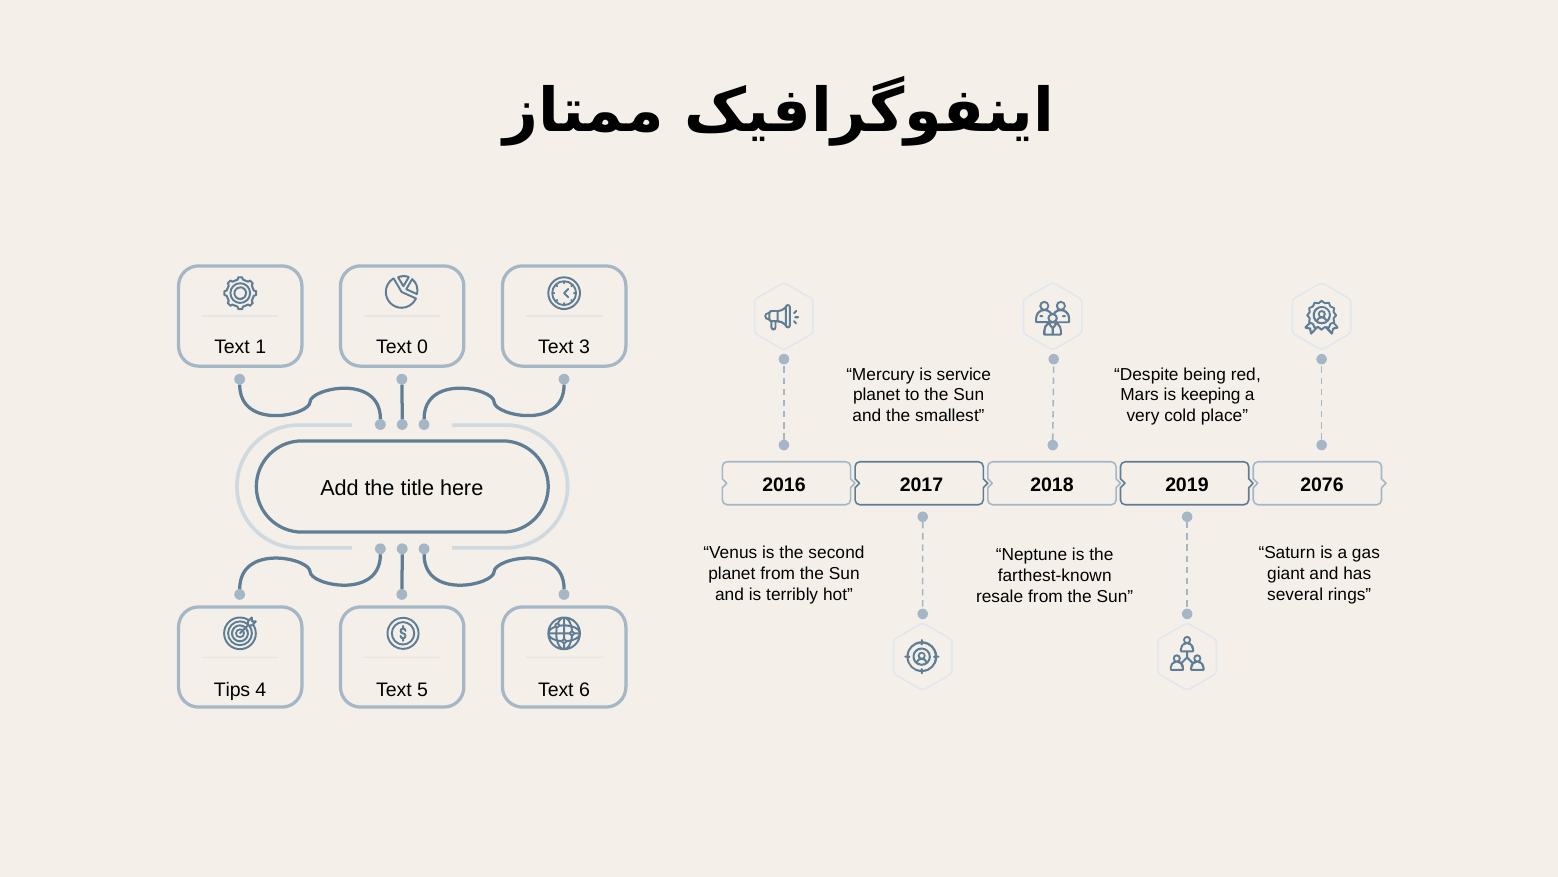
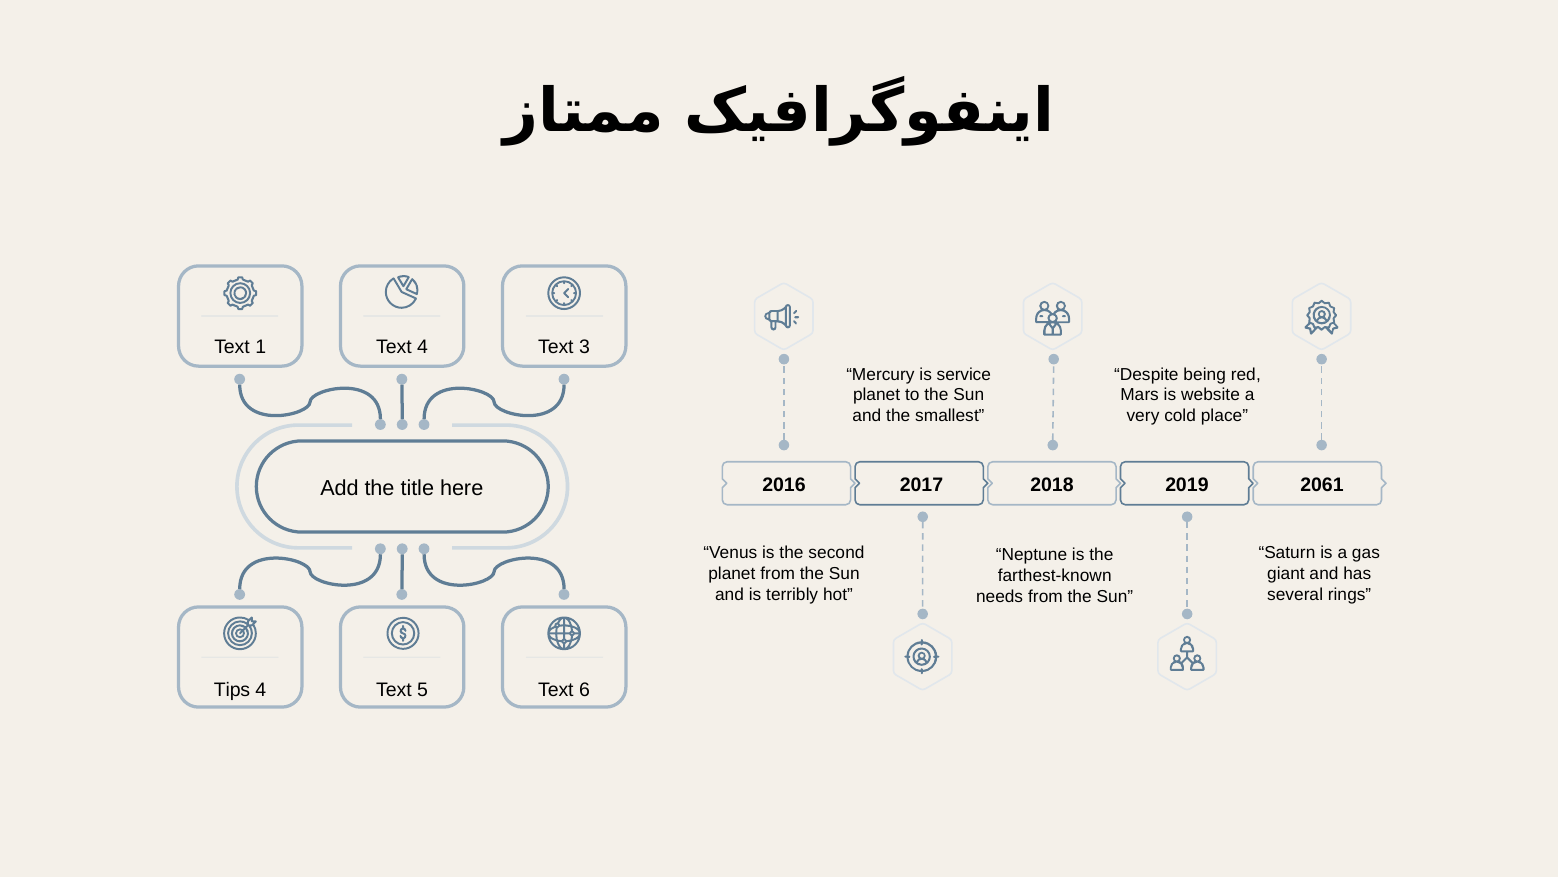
Text 0: 0 -> 4 (423, 347)
keeping: keeping -> website (1210, 395)
2076: 2076 -> 2061 (1322, 484)
resale: resale -> needs (1000, 596)
